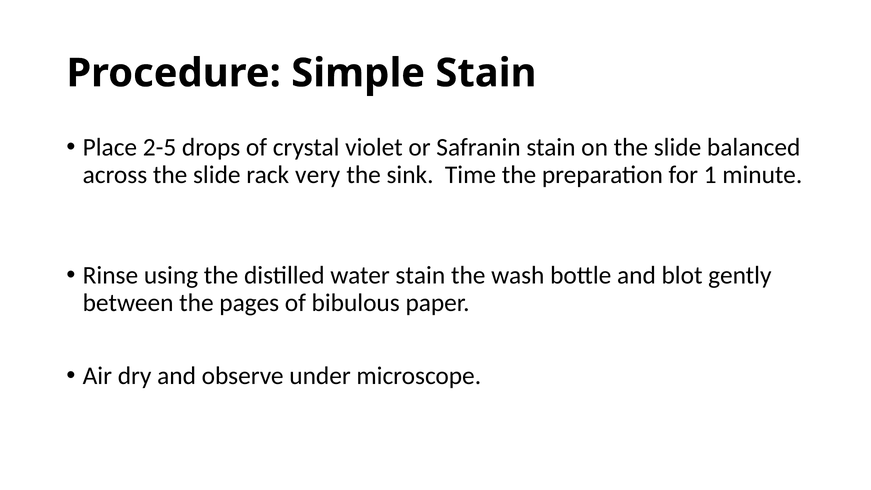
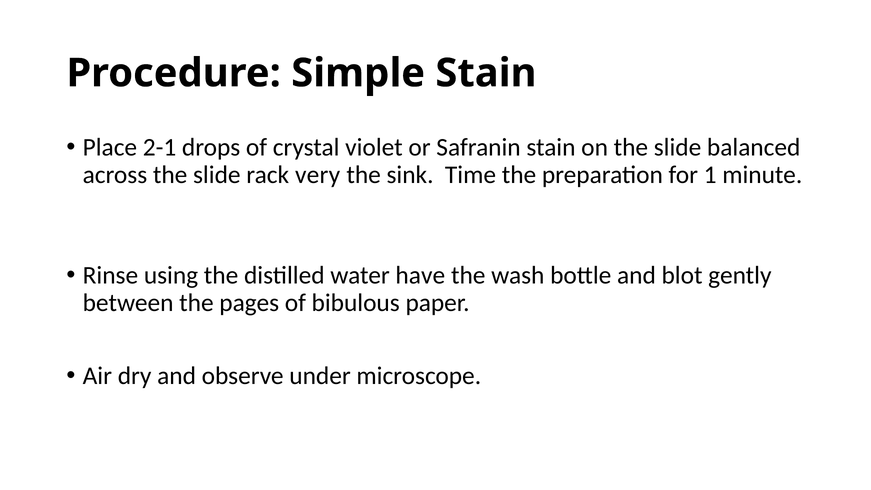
2-5: 2-5 -> 2-1 (160, 147)
water stain: stain -> have (420, 275)
